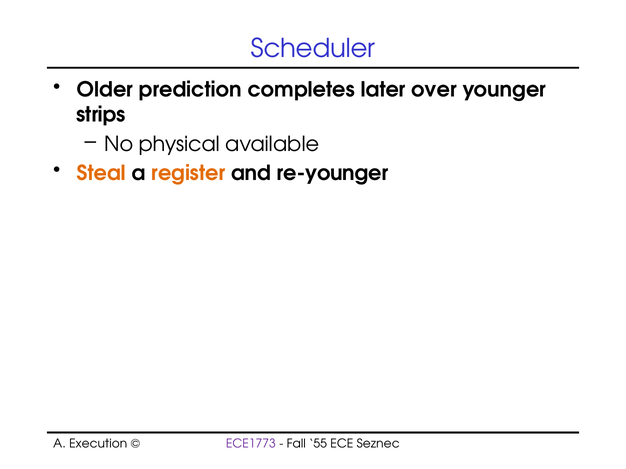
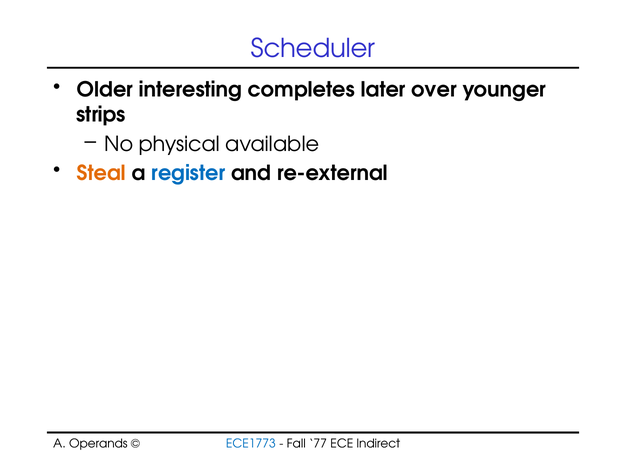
prediction: prediction -> interesting (190, 90)
register colour: orange -> blue (188, 174)
re-younger: re-younger -> re-external (332, 174)
Execution: Execution -> Operands (98, 444)
ECE1773 colour: purple -> blue (251, 444)
55: 55 -> 77 (318, 444)
Seznec: Seznec -> Indirect (378, 444)
